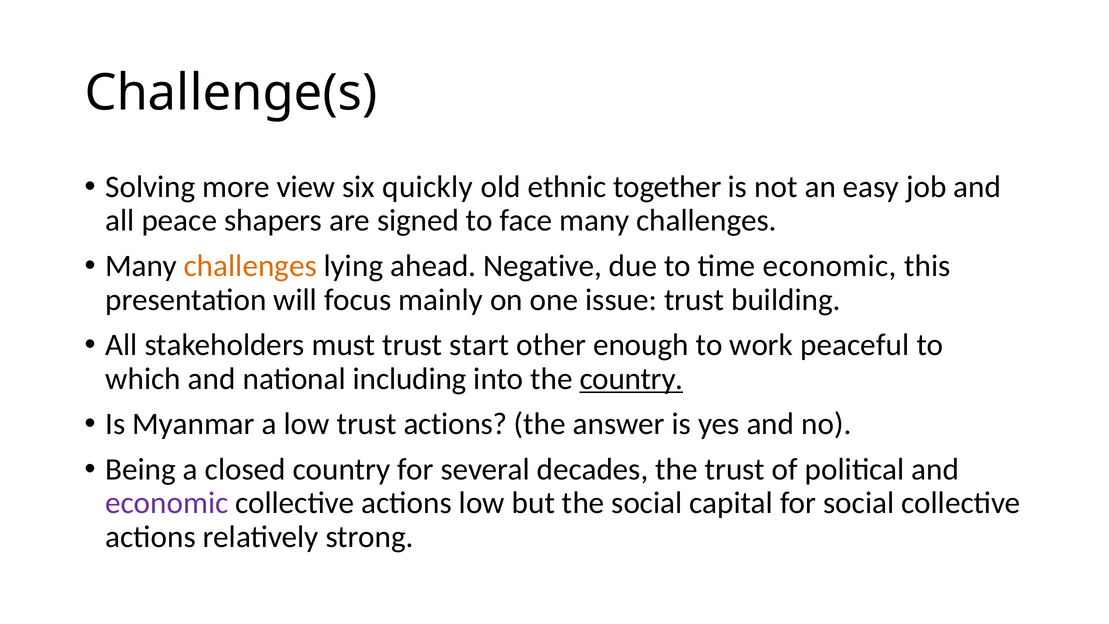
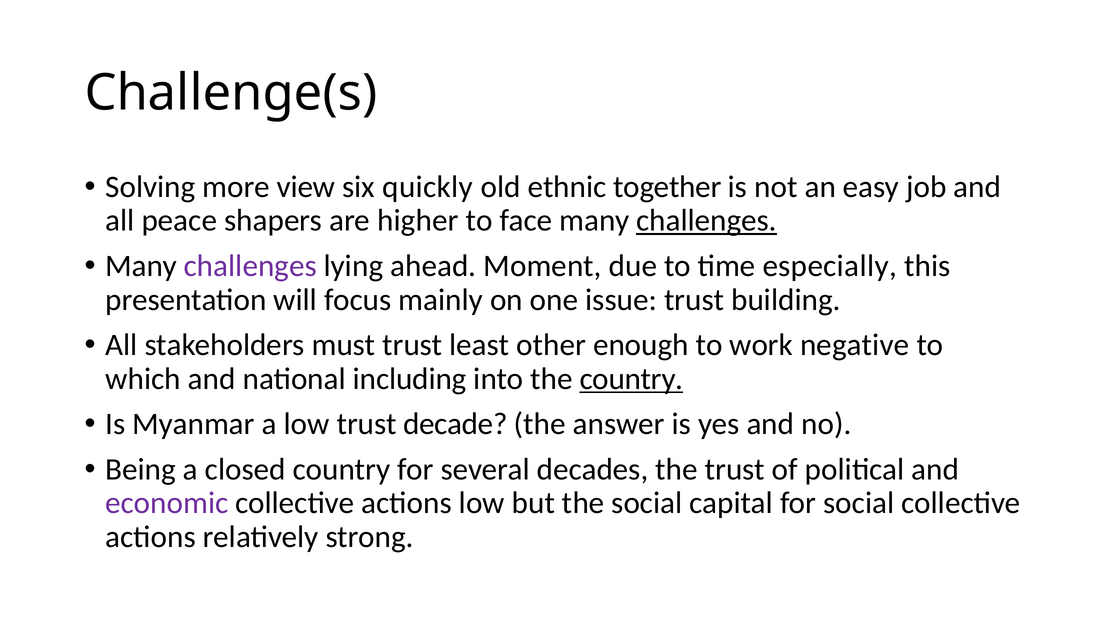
signed: signed -> higher (418, 221)
challenges underline: none -> present (706, 221)
challenges colour: orange -> purple (250, 266)
Negative: Negative -> Moment (543, 266)
time economic: economic -> especially (830, 266)
start: start -> least (479, 345)
peaceful: peaceful -> negative (855, 345)
trust actions: actions -> decade (455, 424)
